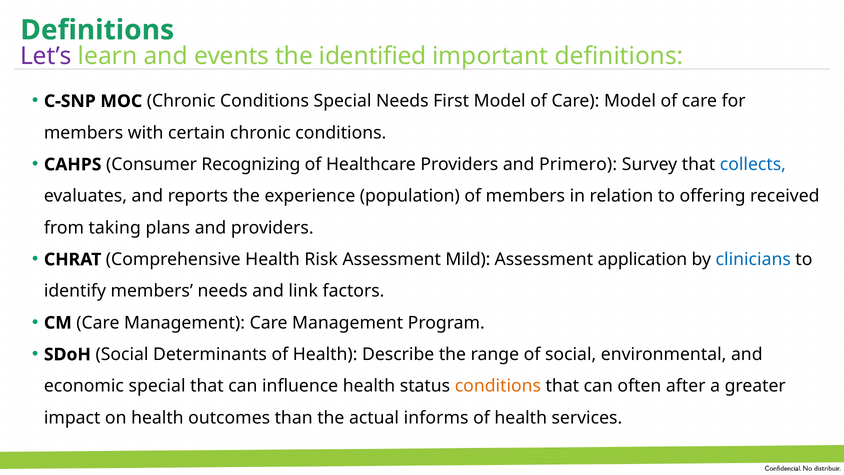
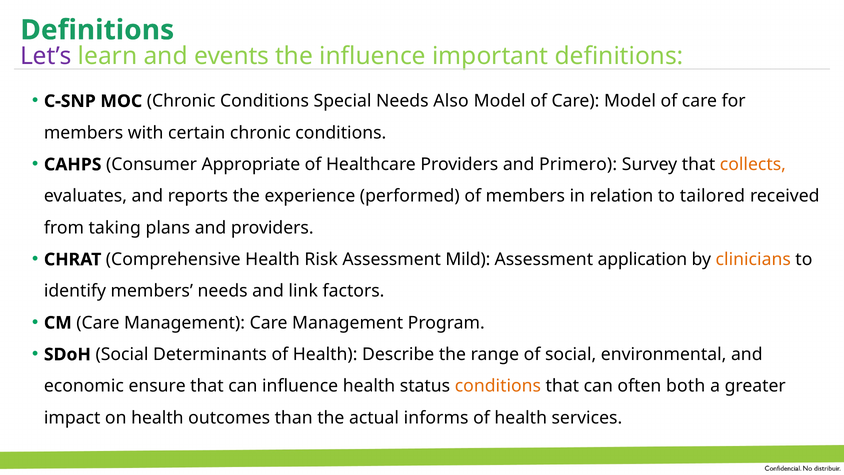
the identified: identified -> influence (373, 56)
First: First -> Also (451, 101)
Recognizing: Recognizing -> Appropriate (251, 164)
collects colour: blue -> orange (753, 164)
population: population -> performed (410, 196)
offering: offering -> tailored (712, 196)
clinicians colour: blue -> orange (753, 259)
economic special: special -> ensure (157, 386)
after: after -> both (686, 386)
